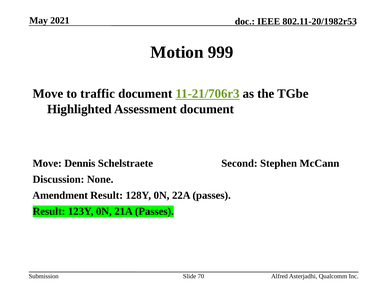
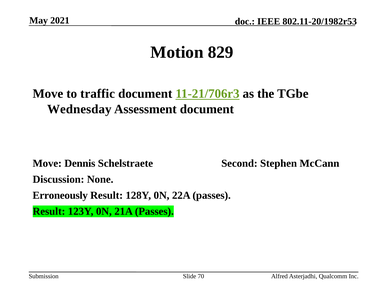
999: 999 -> 829 (221, 52)
Highlighted: Highlighted -> Wednesday (79, 109)
Amendment: Amendment -> Erroneously (60, 195)
